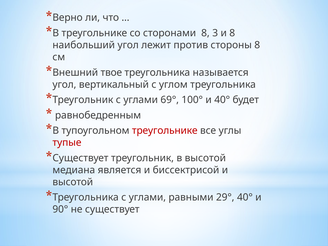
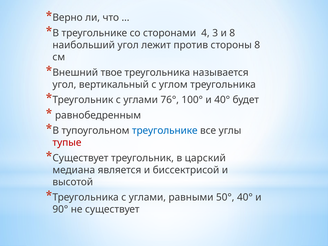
сторонами 8: 8 -> 4 (205, 33)
69°: 69° -> 76° (170, 100)
треугольнике colour: red -> blue (165, 131)
в высотой: высотой -> царский (205, 158)
29°: 29° -> 50° (225, 197)
